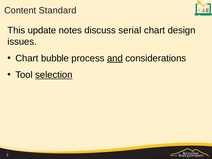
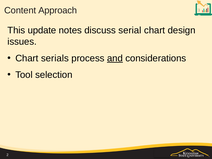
Standard: Standard -> Approach (58, 10)
bubble: bubble -> serials (55, 58)
selection underline: present -> none (54, 75)
